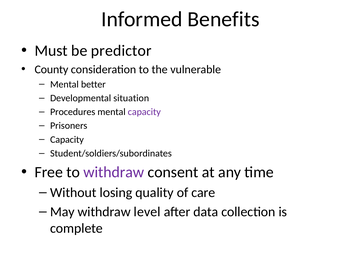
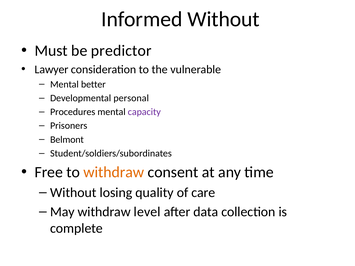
Informed Benefits: Benefits -> Without (224, 19)
County: County -> Lawyer (51, 69)
situation: situation -> personal (131, 98)
Capacity: Capacity -> Belmont (67, 140)
withdraw colour: purple -> orange (114, 172)
